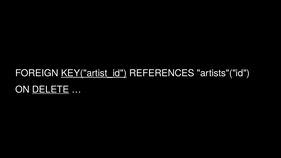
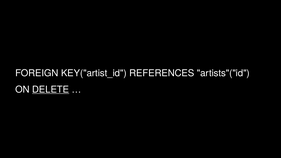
KEY("artist_id underline: present -> none (94, 73)
